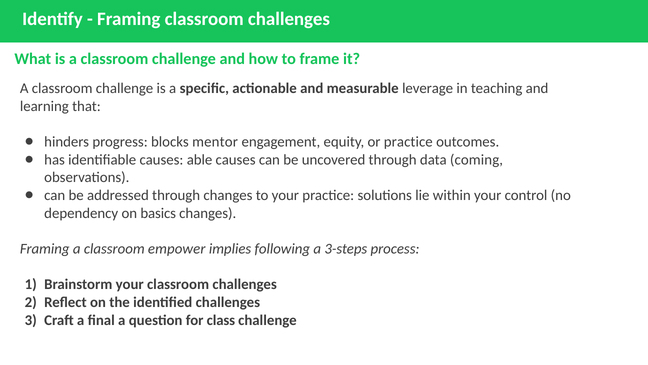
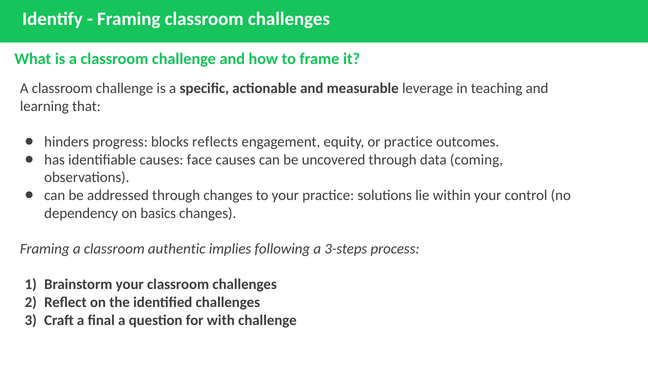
mentor: mentor -> reflects (215, 142)
able: able -> face (199, 159)
empower: empower -> authentic (177, 248)
class: class -> with (221, 320)
